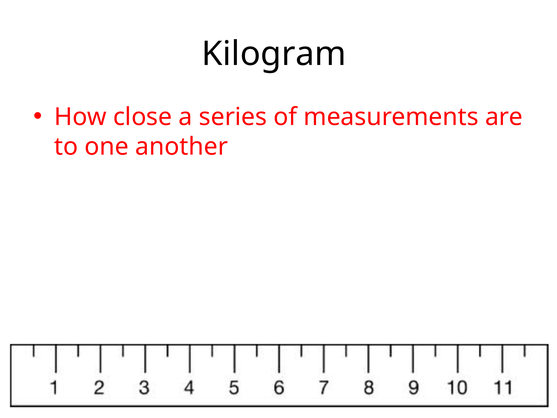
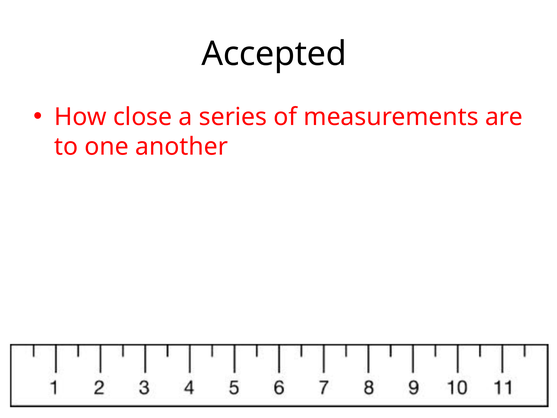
Kilogram: Kilogram -> Accepted (274, 54)
